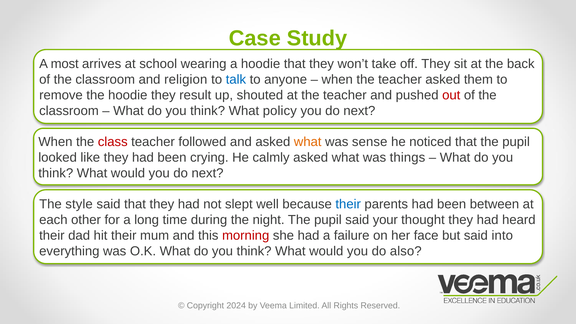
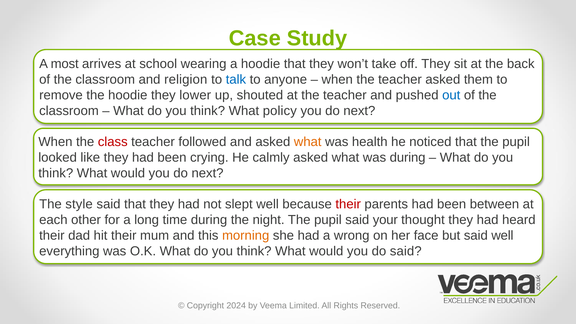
result: result -> lower (195, 95)
out colour: red -> blue (451, 95)
sense: sense -> health (370, 142)
was things: things -> during (408, 157)
their colour: blue -> red (348, 204)
morning colour: red -> orange (246, 235)
failure: failure -> wrong (352, 235)
said into: into -> well (502, 235)
do also: also -> said (406, 251)
